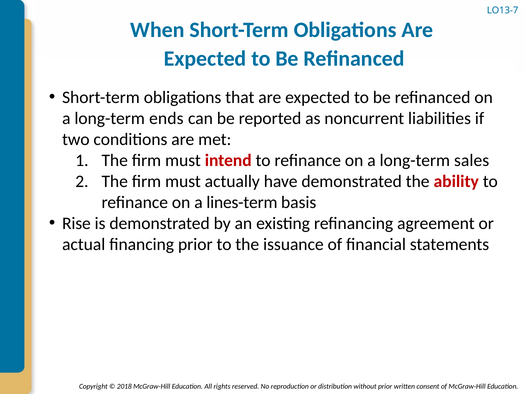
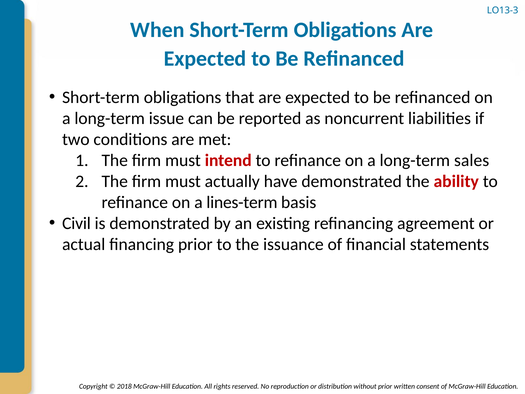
LO13-7: LO13-7 -> LO13-3 (503, 10)
ends: ends -> issue (166, 118)
Rise: Rise -> Civil (76, 223)
